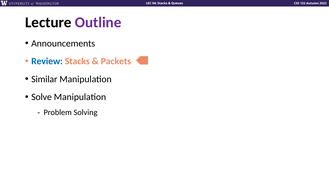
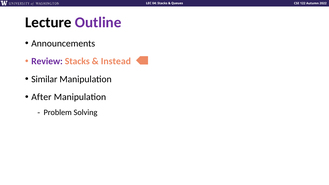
Review colour: blue -> purple (47, 61)
Packets: Packets -> Instead (116, 61)
Solve: Solve -> After (41, 97)
